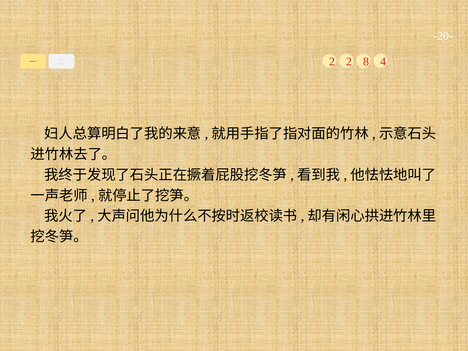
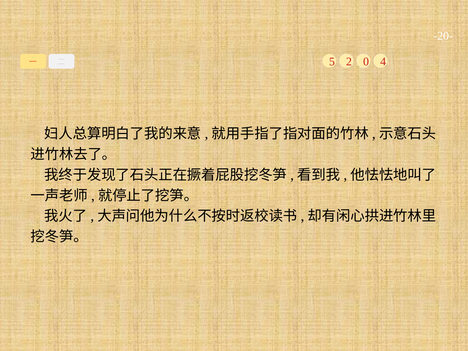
2: 2 -> 5 (332, 62)
8: 8 -> 0 (366, 62)
